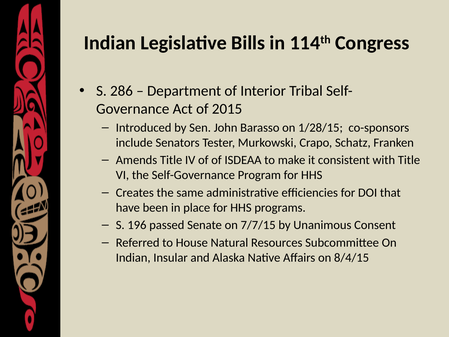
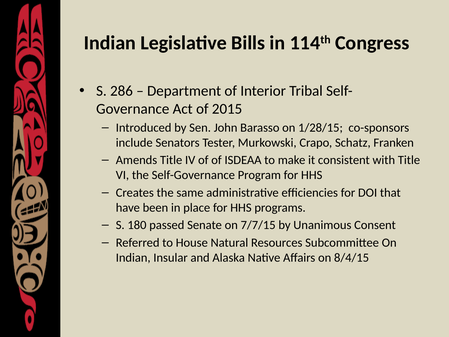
196: 196 -> 180 (137, 225)
